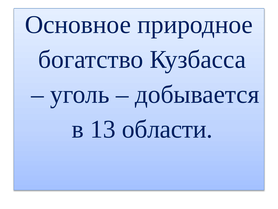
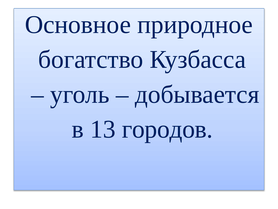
области: области -> городов (167, 129)
